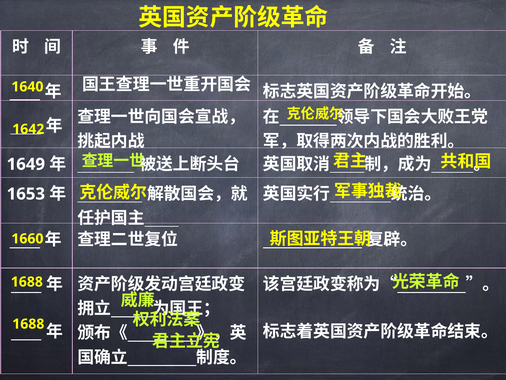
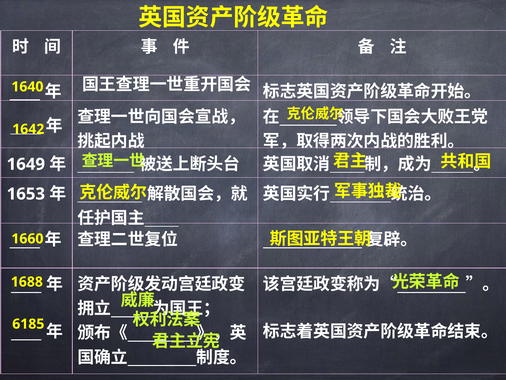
1688: 1688 -> 6185 (28, 324)
